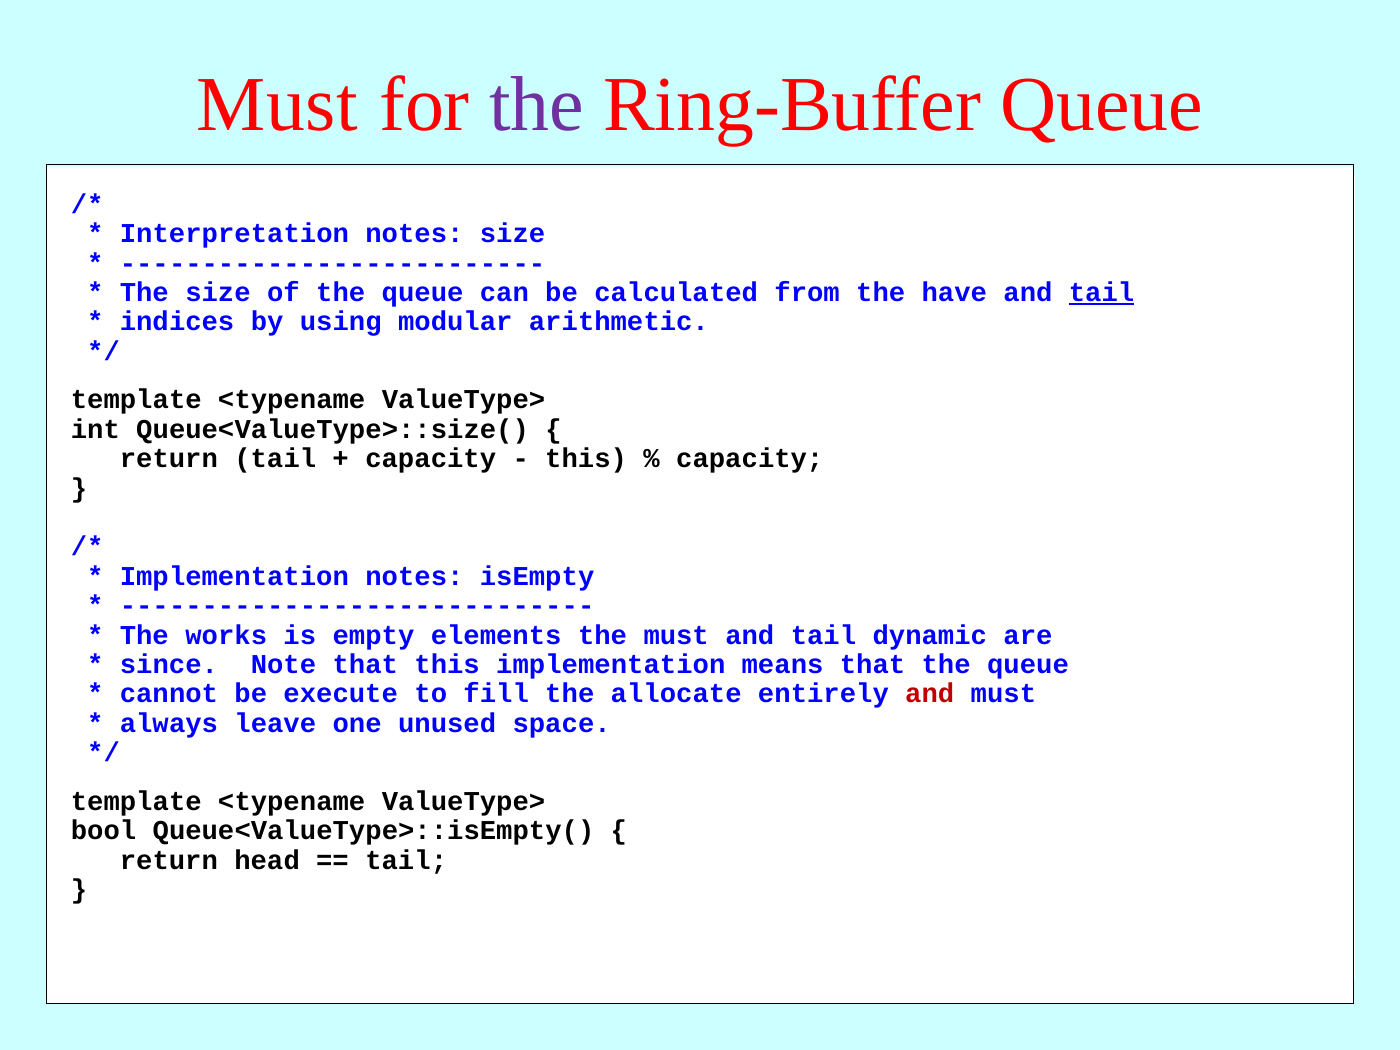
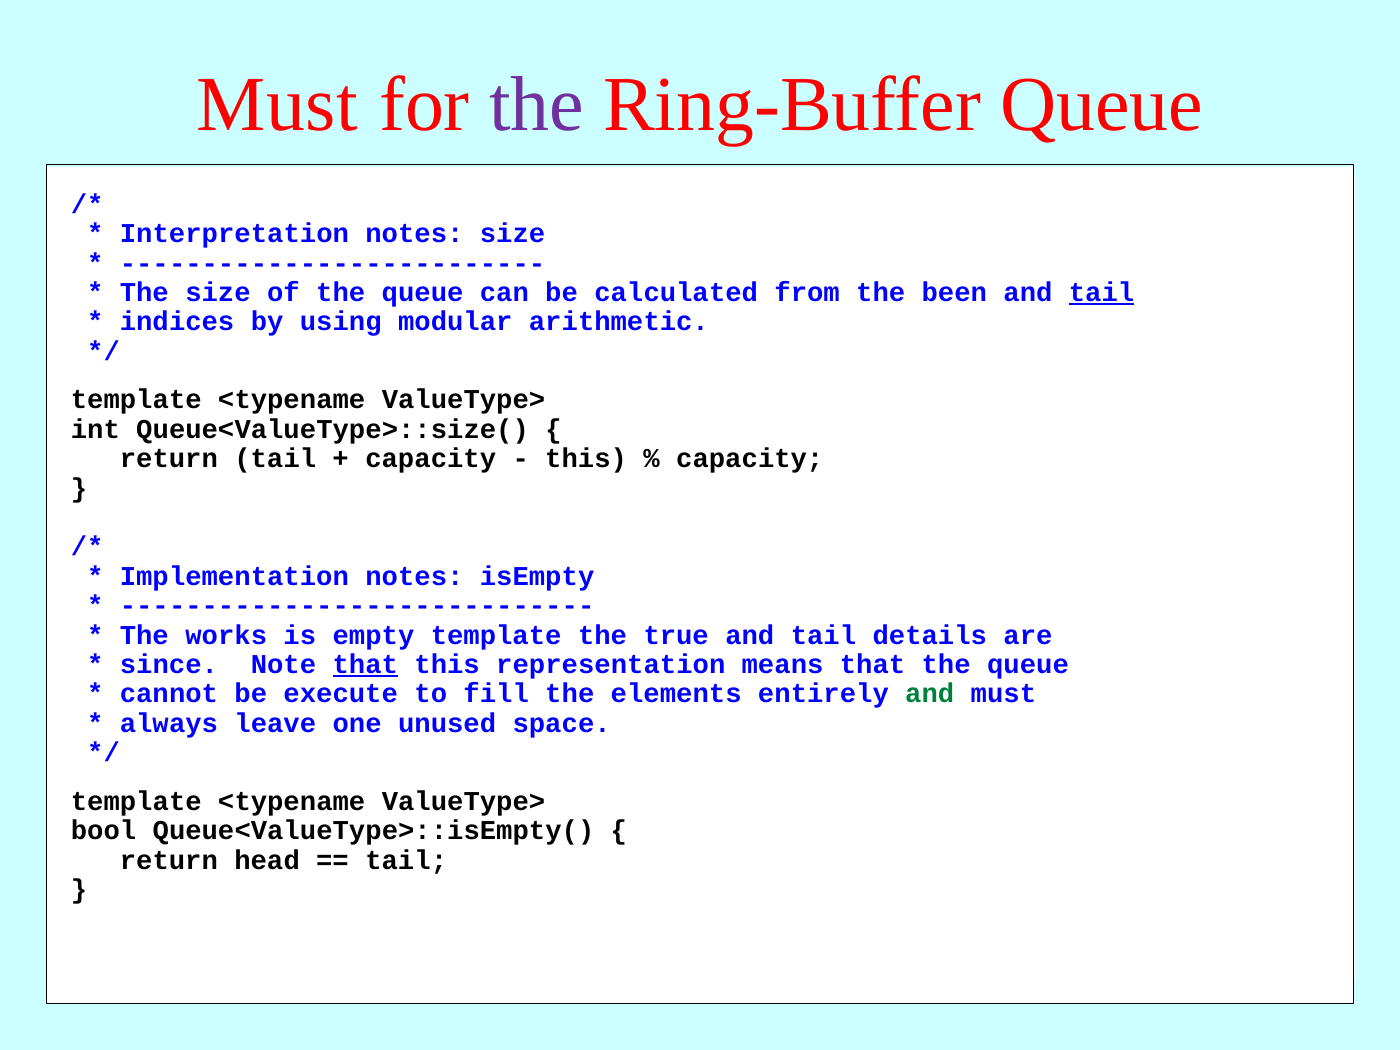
have: have -> been (954, 293)
empty elements: elements -> template (496, 635)
the must: must -> true (676, 635)
dynamic: dynamic -> details (930, 635)
that underline: none -> present (365, 665)
this implementation: implementation -> representation (611, 665)
the allocate: allocate -> elements (676, 694)
and colour: red -> green (930, 694)
